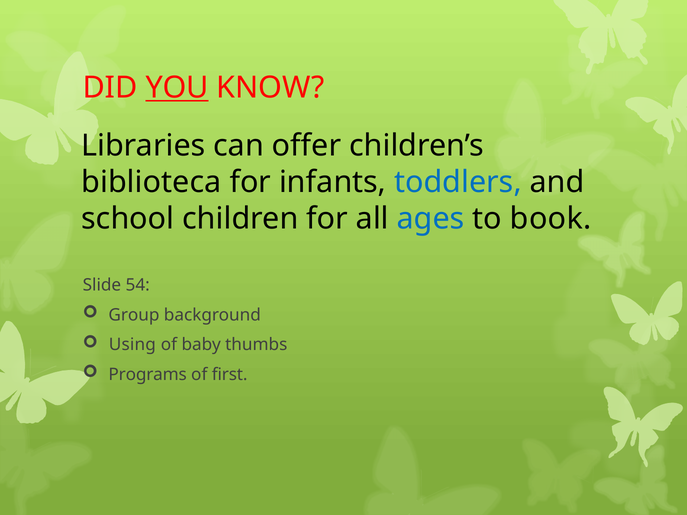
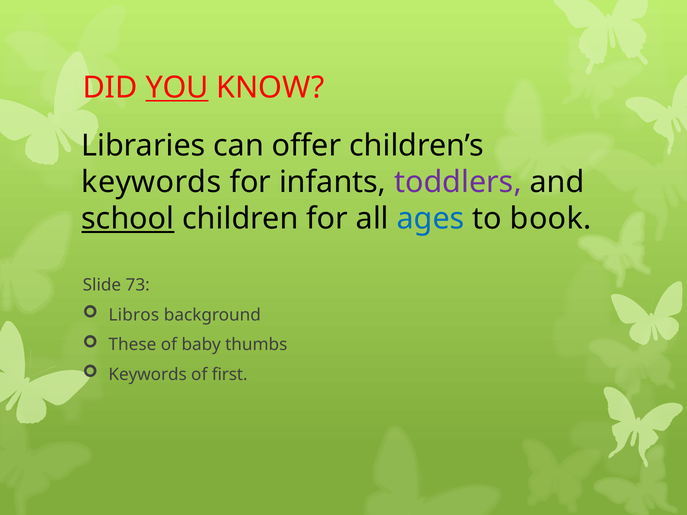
biblioteca: biblioteca -> keywords (151, 182)
toddlers colour: blue -> purple (458, 182)
school underline: none -> present (128, 219)
54: 54 -> 73 (138, 285)
Group: Group -> Libros (134, 315)
Using: Using -> These (132, 345)
Programs: Programs -> Keywords (148, 375)
